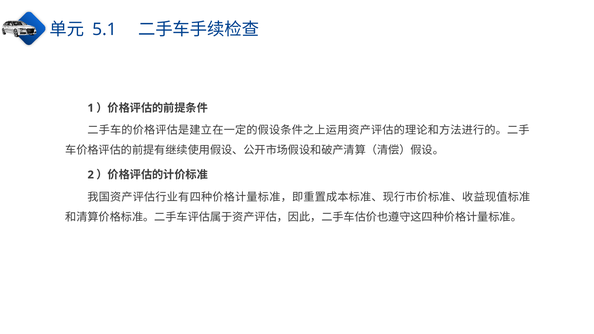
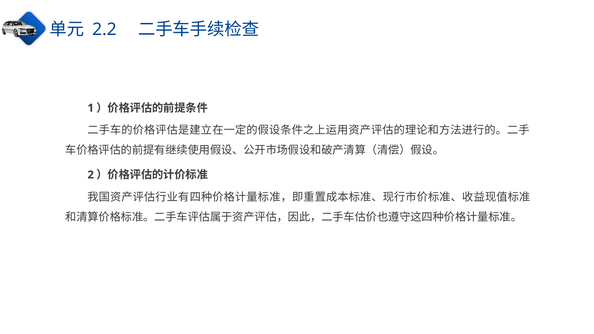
5.1: 5.1 -> 2.2 (104, 29)
